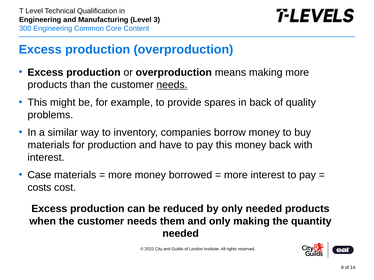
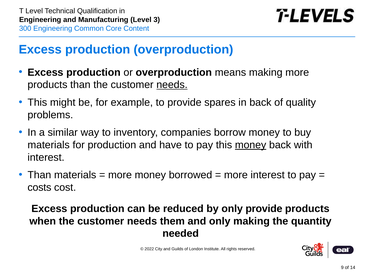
money underline: none -> present (251, 145)
Case: Case -> Than (39, 175)
only needed: needed -> provide (264, 209)
